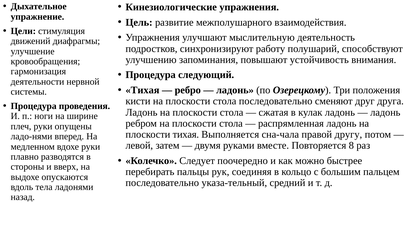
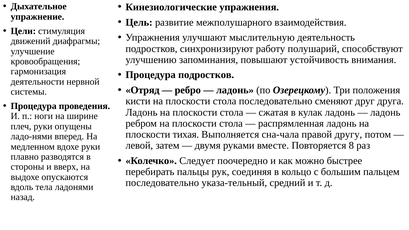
Процедура следующий: следующий -> подростков (206, 75)
Тихая: Тихая -> Отряд (143, 90)
